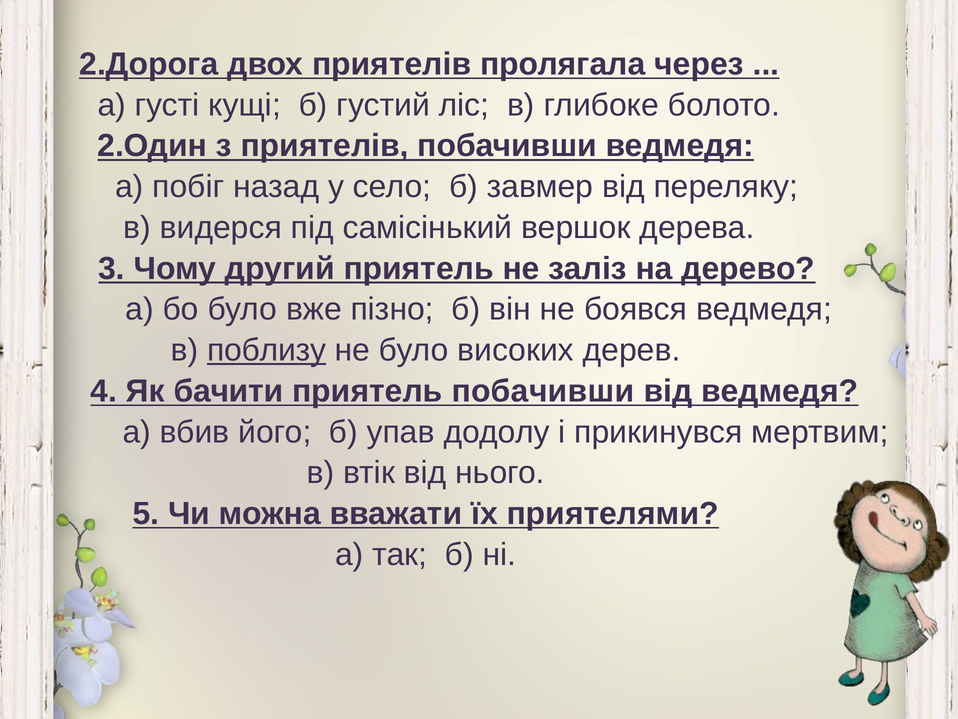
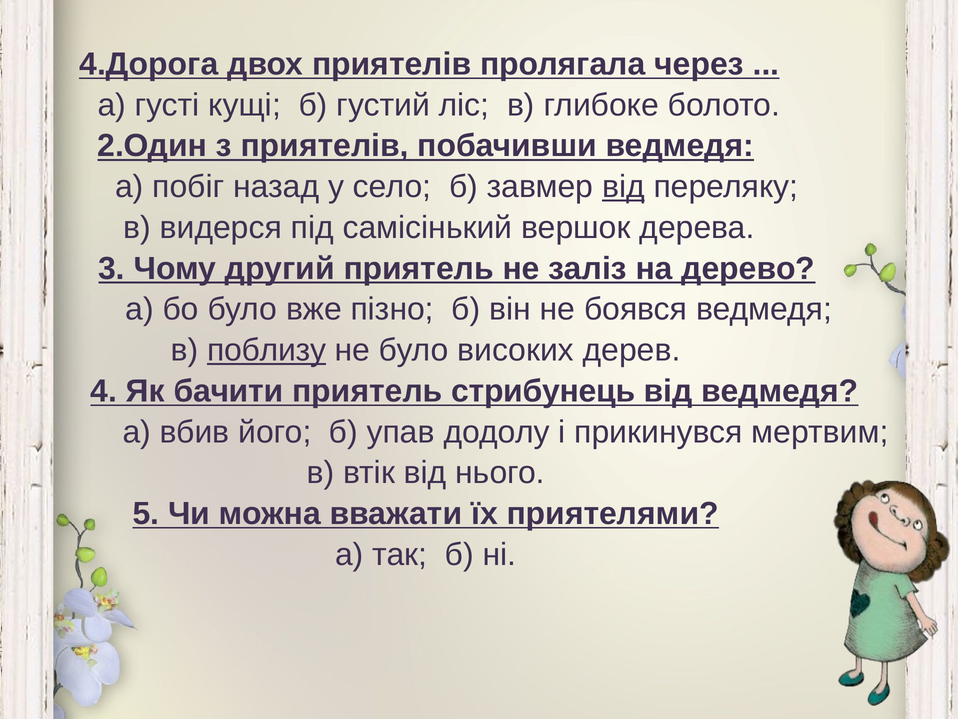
2.Дорога: 2.Дорога -> 4.Дорога (149, 64)
від underline: none -> present (623, 187)
приятель побачивши: побачивши -> стрибунець (543, 391)
